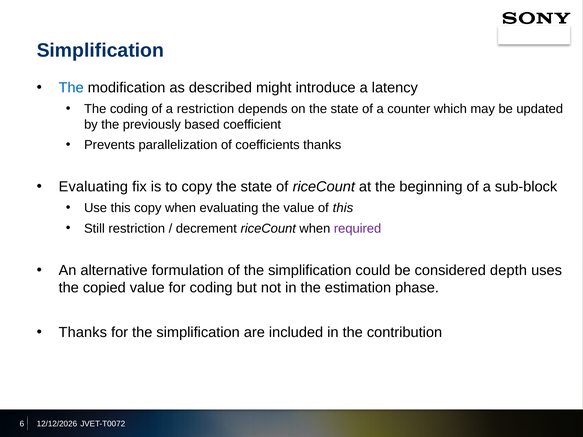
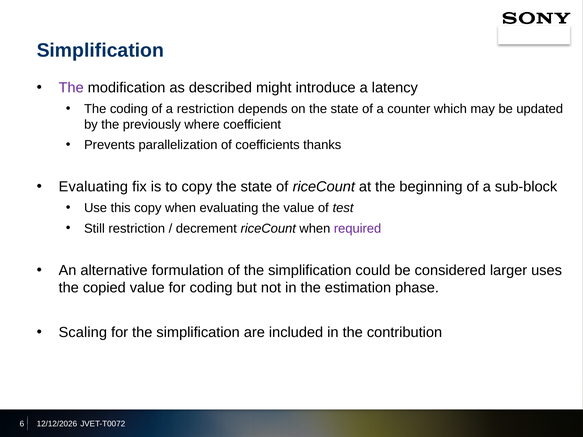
The colour: blue -> purple (71, 88)
based: based -> where (202, 125)
of this: this -> test (343, 208)
depth: depth -> larger (509, 270)
Thanks: Thanks -> Scaling (83, 333)
